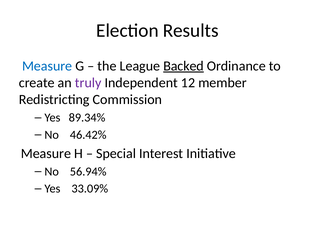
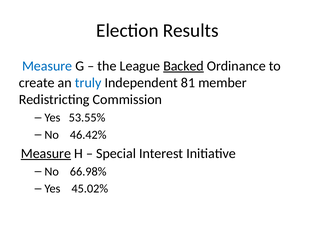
truly colour: purple -> blue (88, 83)
12: 12 -> 81 (188, 83)
89.34%: 89.34% -> 53.55% (87, 118)
Measure underline: none -> present (46, 154)
56.94%: 56.94% -> 66.98% (88, 172)
33.09%: 33.09% -> 45.02% (90, 189)
